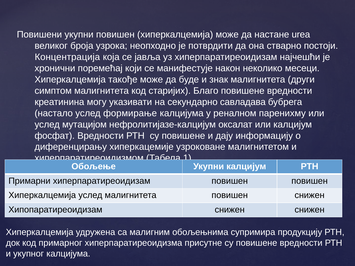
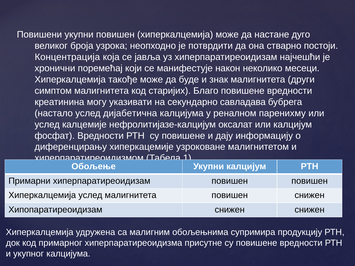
urea: urea -> дуго (301, 35)
формирање: формирање -> дијабетична (130, 113)
мутацијом: мутацијом -> калцемије (84, 125)
